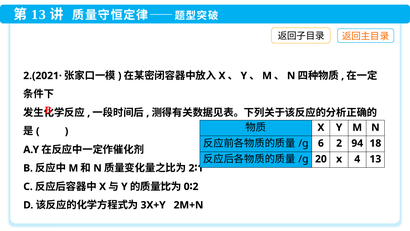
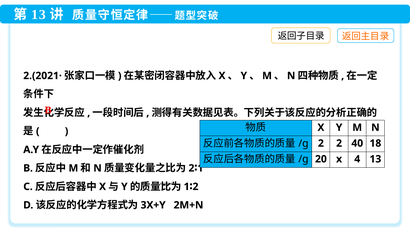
6: 6 -> 2 (321, 143)
94: 94 -> 40 (357, 143)
0: 0 -> 1 (187, 186)
